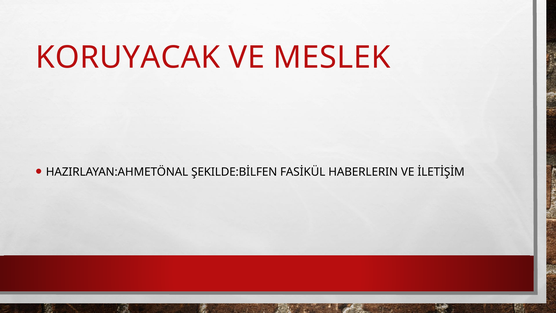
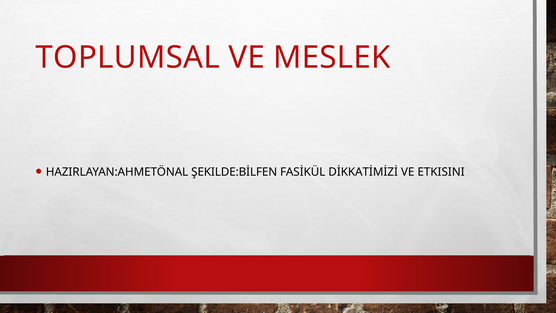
KORUYACAK: KORUYACAK -> TOPLUMSAL (128, 57)
HABERLERIN: HABERLERIN -> DİKKATİMİZİ (363, 172)
İLETİŞİM: İLETİŞİM -> ETKISINI (441, 172)
